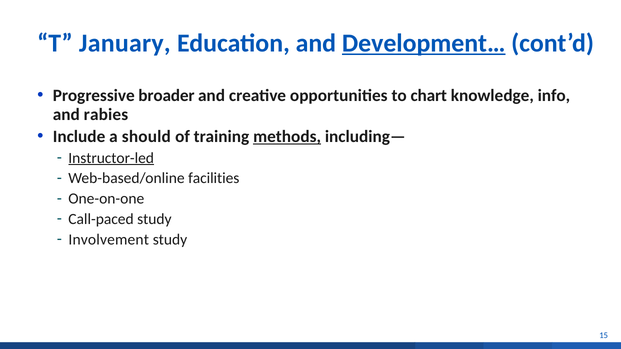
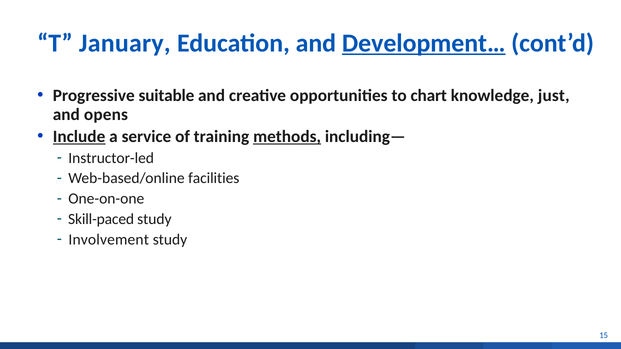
broader: broader -> suitable (166, 95)
info: info -> just (554, 95)
rabies: rabies -> opens (106, 114)
Include underline: none -> present (79, 137)
should: should -> service (146, 137)
Instructor-led underline: present -> none (111, 158)
Call-paced: Call-paced -> Skill-paced (101, 219)
